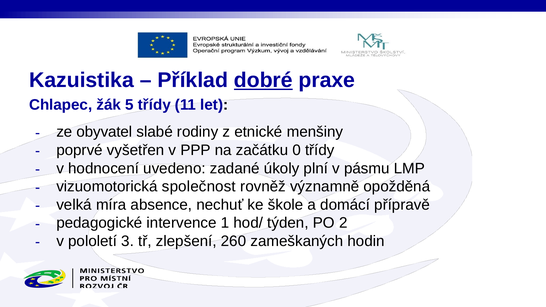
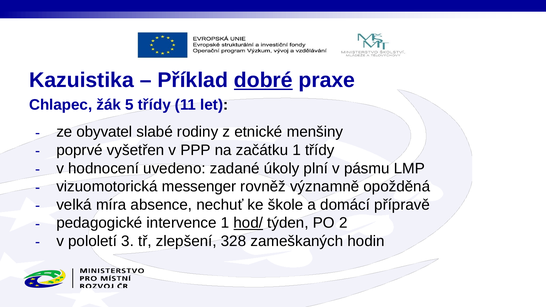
začátku 0: 0 -> 1 (297, 150)
společnost: společnost -> messenger (199, 187)
hod/ underline: none -> present (248, 223)
260: 260 -> 328 (234, 241)
